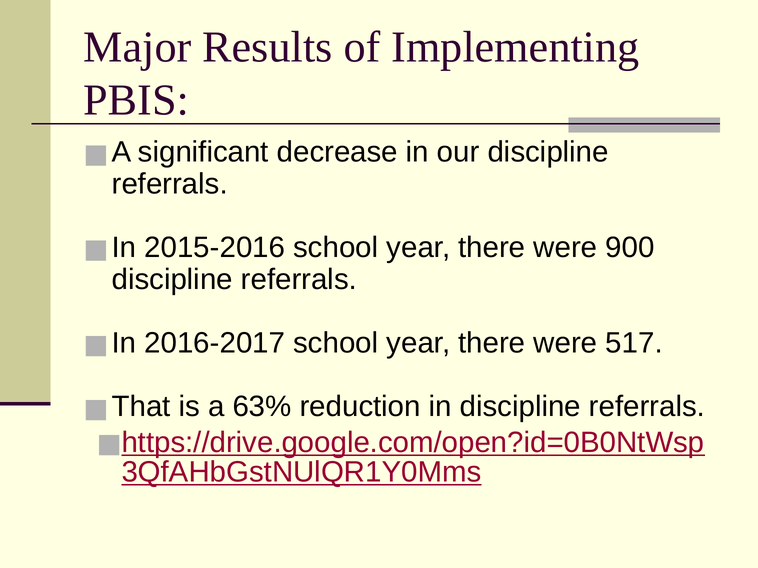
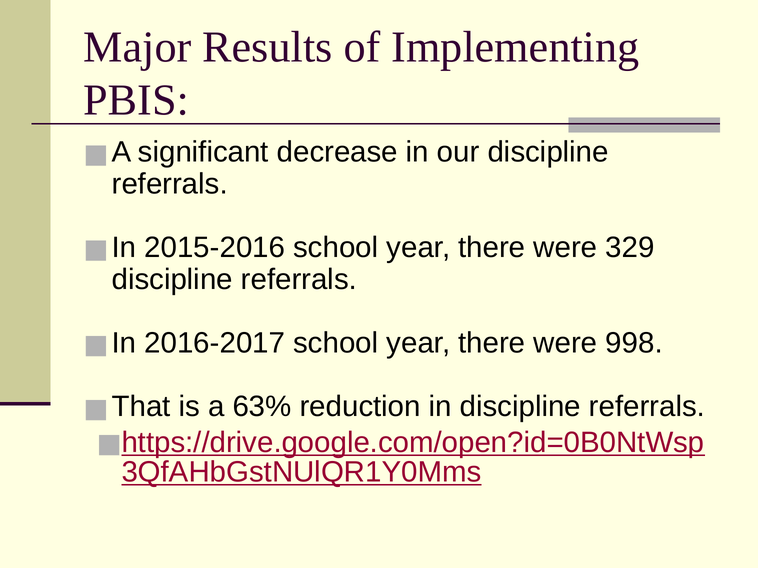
900: 900 -> 329 (630, 248)
517: 517 -> 998 (634, 343)
